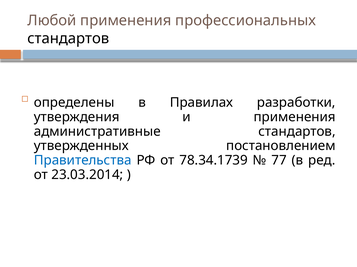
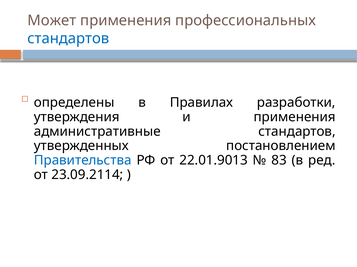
Любой: Любой -> Может (52, 21)
стандартов colour: black -> blue (68, 38)
78.34.1739: 78.34.1739 -> 22.01.9013 (214, 161)
77: 77 -> 83 (279, 161)
23.03.2014: 23.03.2014 -> 23.09.2114 (87, 175)
